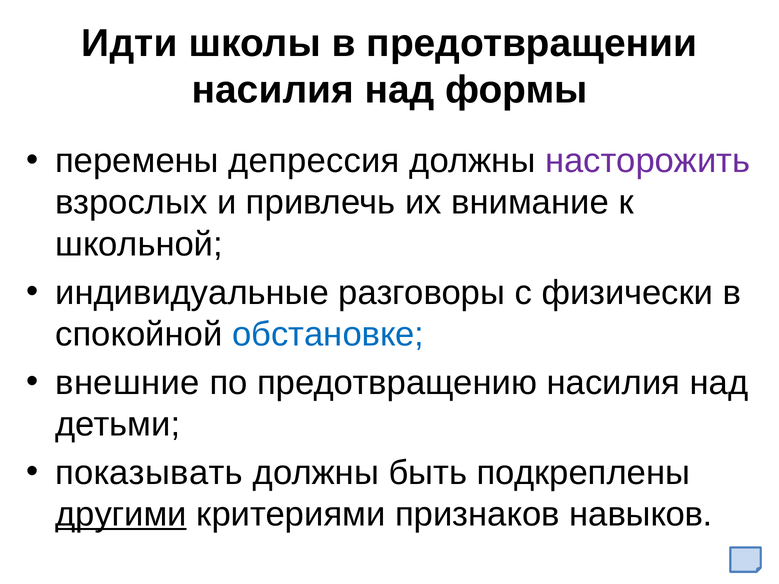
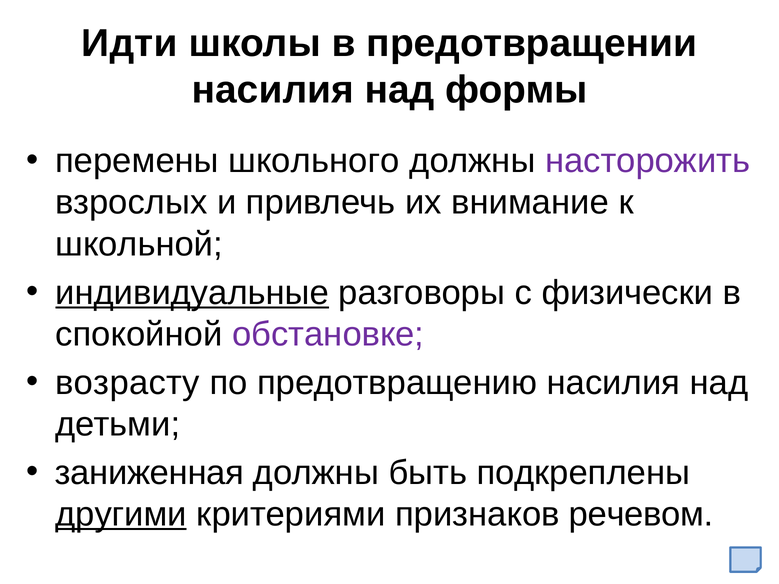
депрессия: депрессия -> школьного (314, 161)
индивидуальные underline: none -> present (192, 293)
обстановке colour: blue -> purple (328, 334)
внешние: внешние -> возрасту (127, 383)
показывать: показывать -> заниженная (149, 473)
навыков: навыков -> речевом (641, 515)
